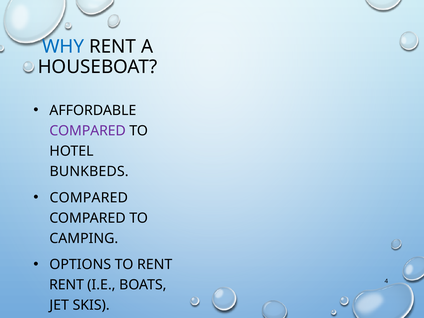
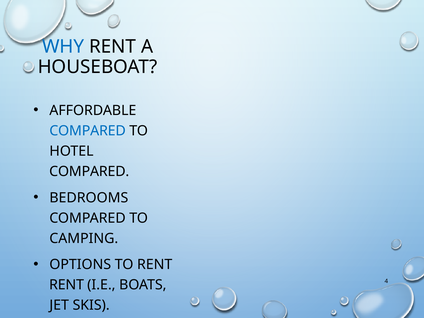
COMPARED colour: purple -> blue (88, 131)
BUNKBEDS: BUNKBEDS -> COMPARED (89, 171)
COMPARED: COMPARED -> BEDROOMS (89, 198)
